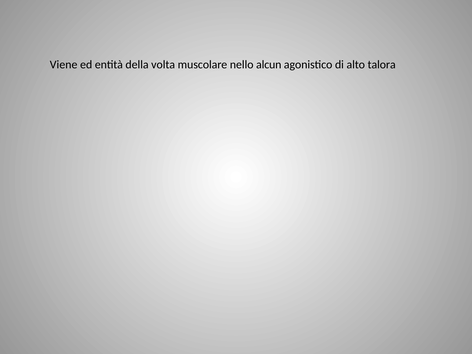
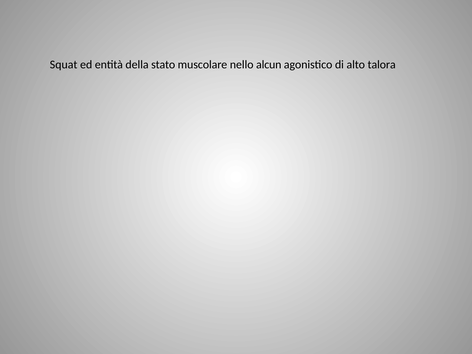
Viene: Viene -> Squat (64, 65)
volta: volta -> stato (163, 65)
